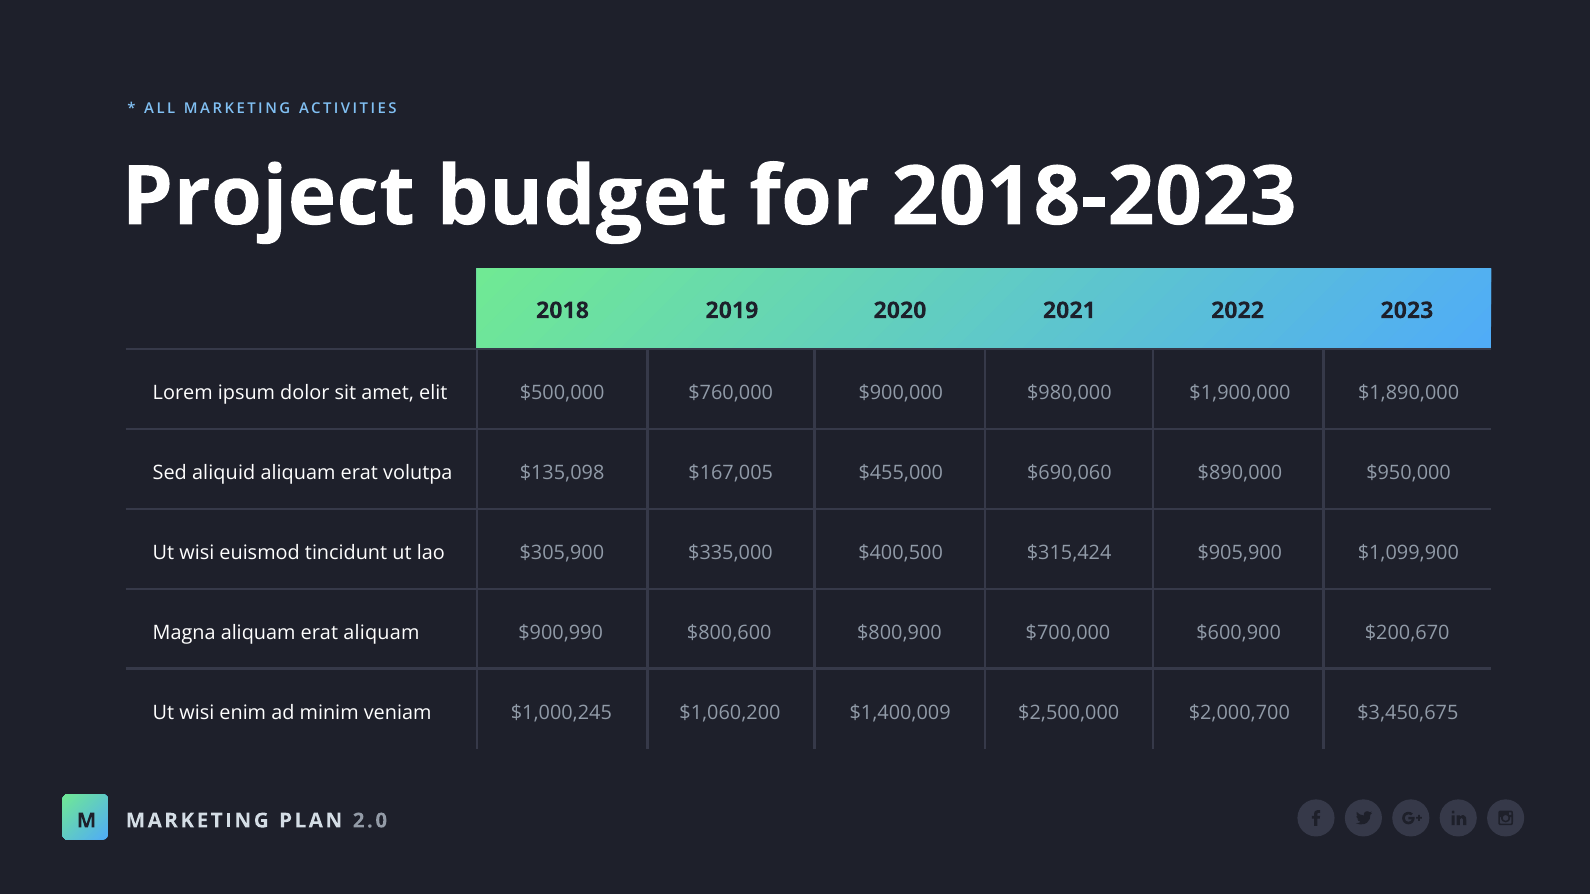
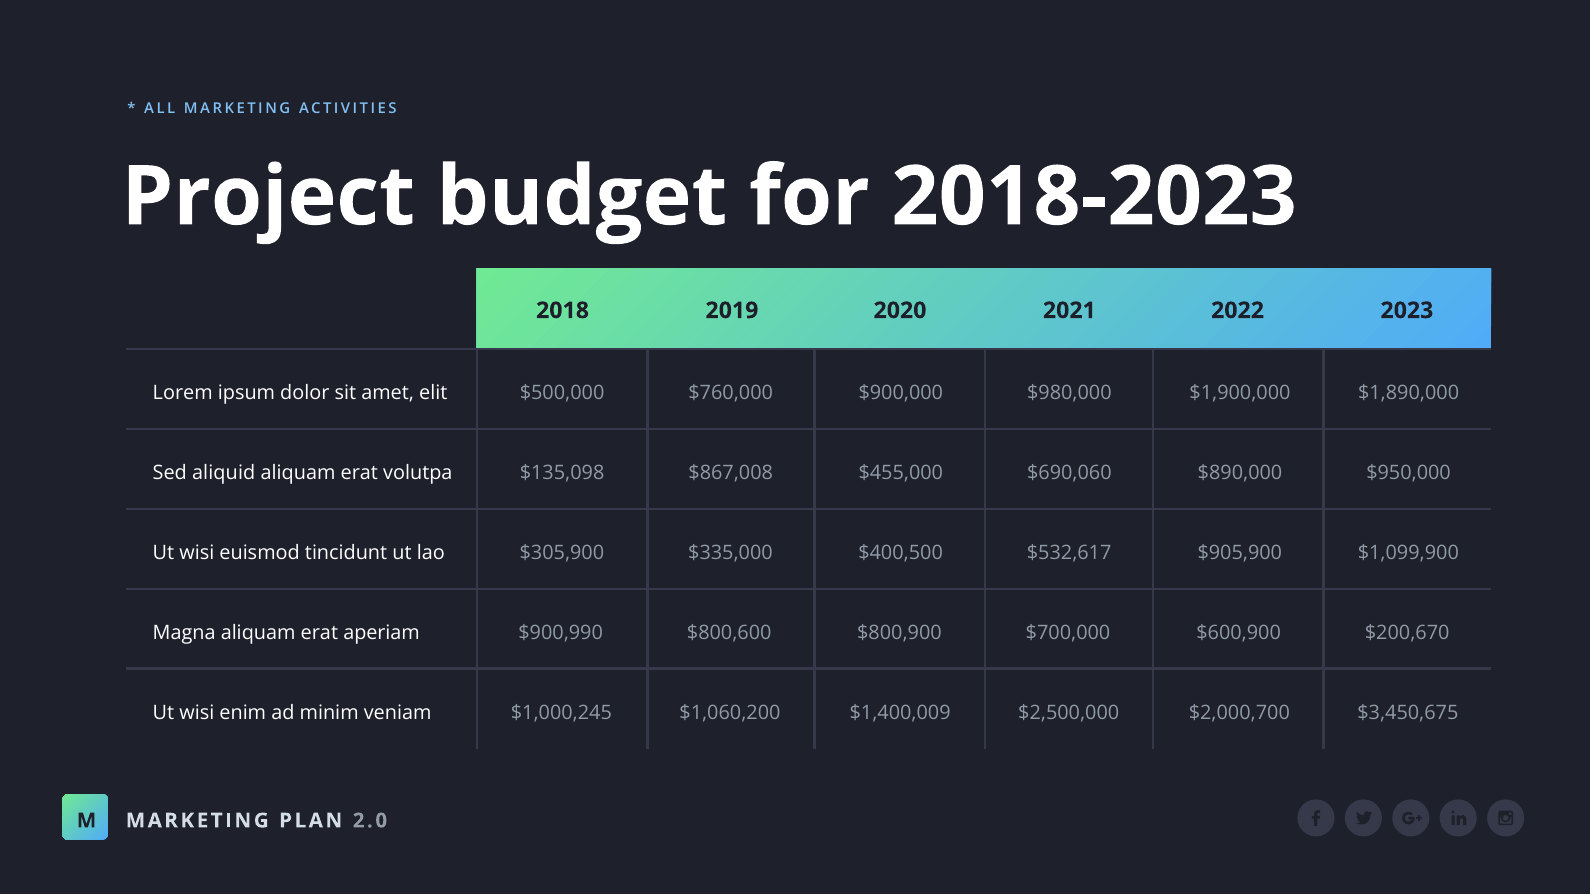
$167,005: $167,005 -> $867,008 (731, 473)
$315,424: $315,424 -> $532,617 (1069, 553)
erat aliquam: aliquam -> aperiam (382, 633)
